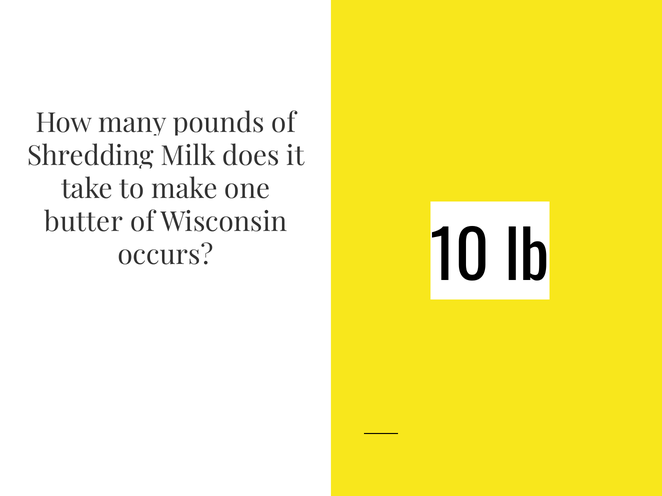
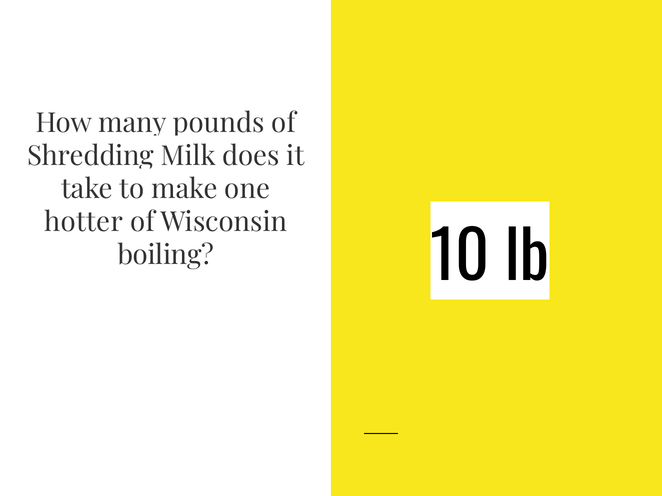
butter: butter -> hotter (84, 222)
occurs: occurs -> boiling (166, 256)
